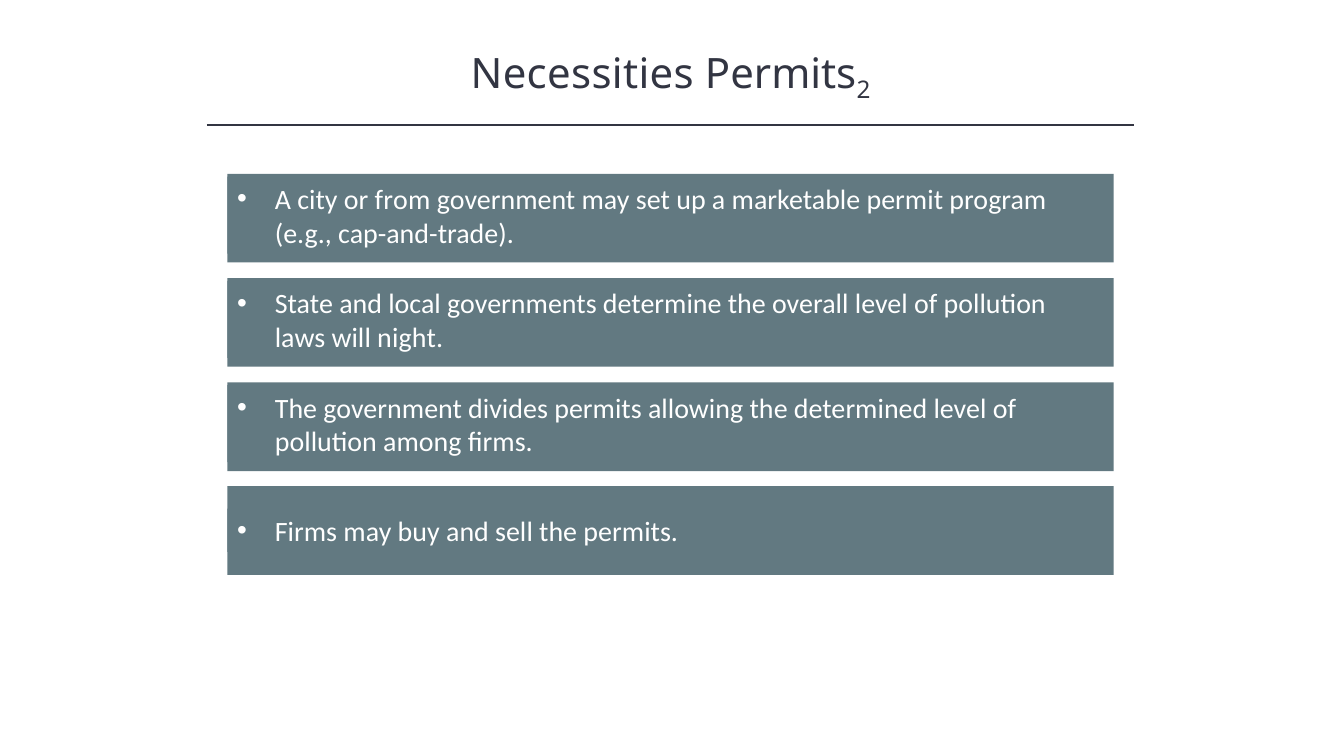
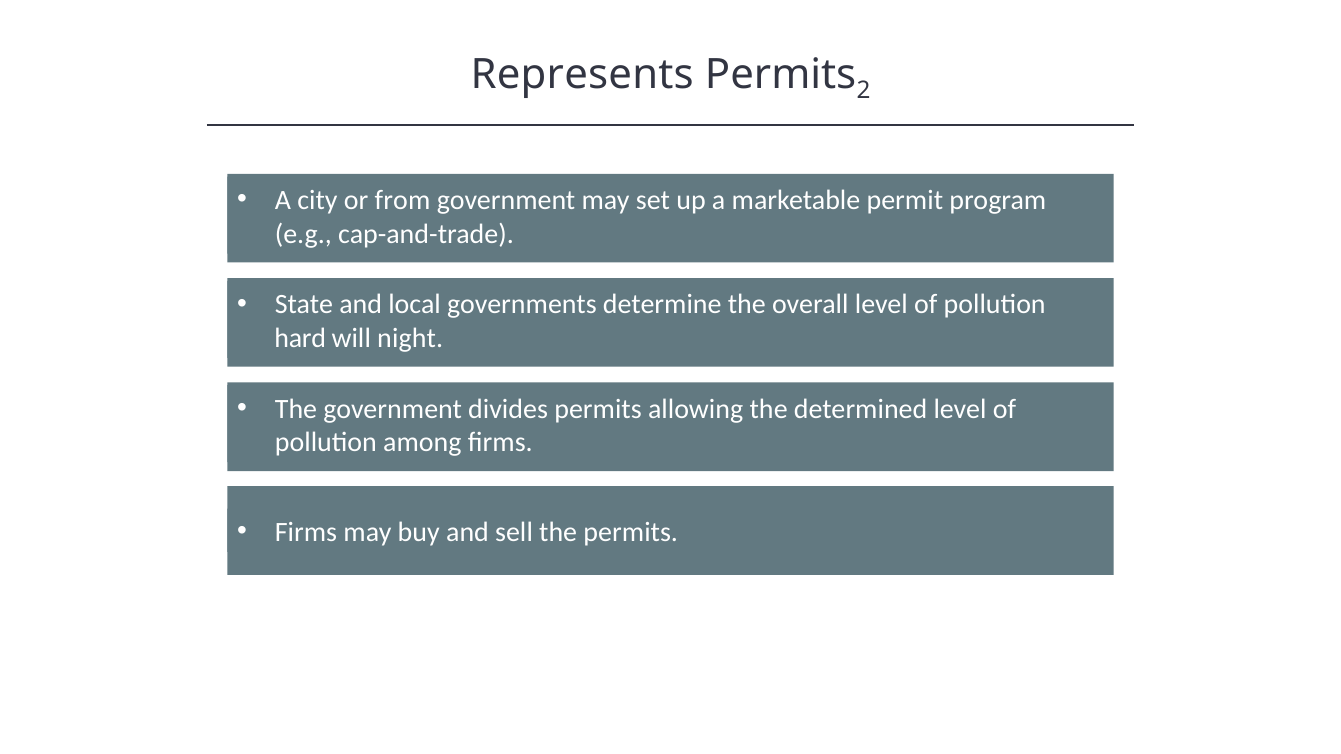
Necessities: Necessities -> Represents (582, 74)
laws: laws -> hard (300, 338)
